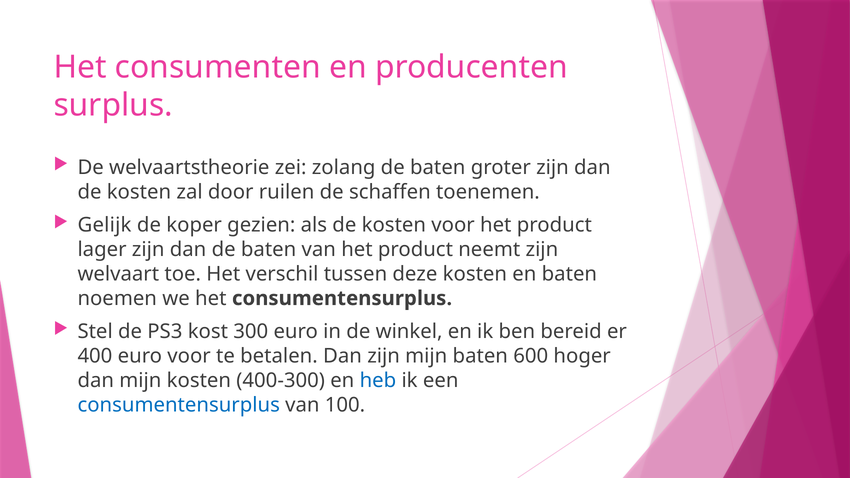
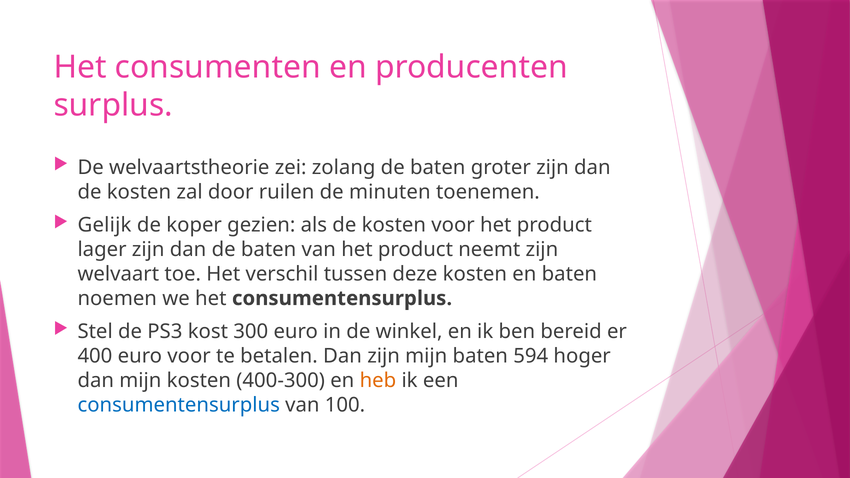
schaffen: schaffen -> minuten (390, 192)
600: 600 -> 594 (531, 356)
heb colour: blue -> orange (378, 381)
